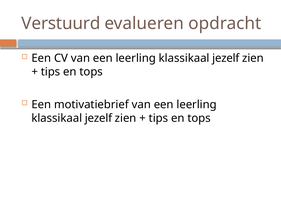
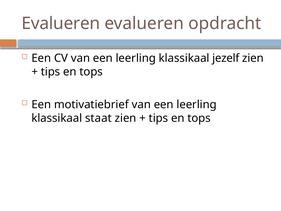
Verstuurd: Verstuurd -> Evalueren (61, 23)
jezelf: jezelf -> staat (98, 118)
